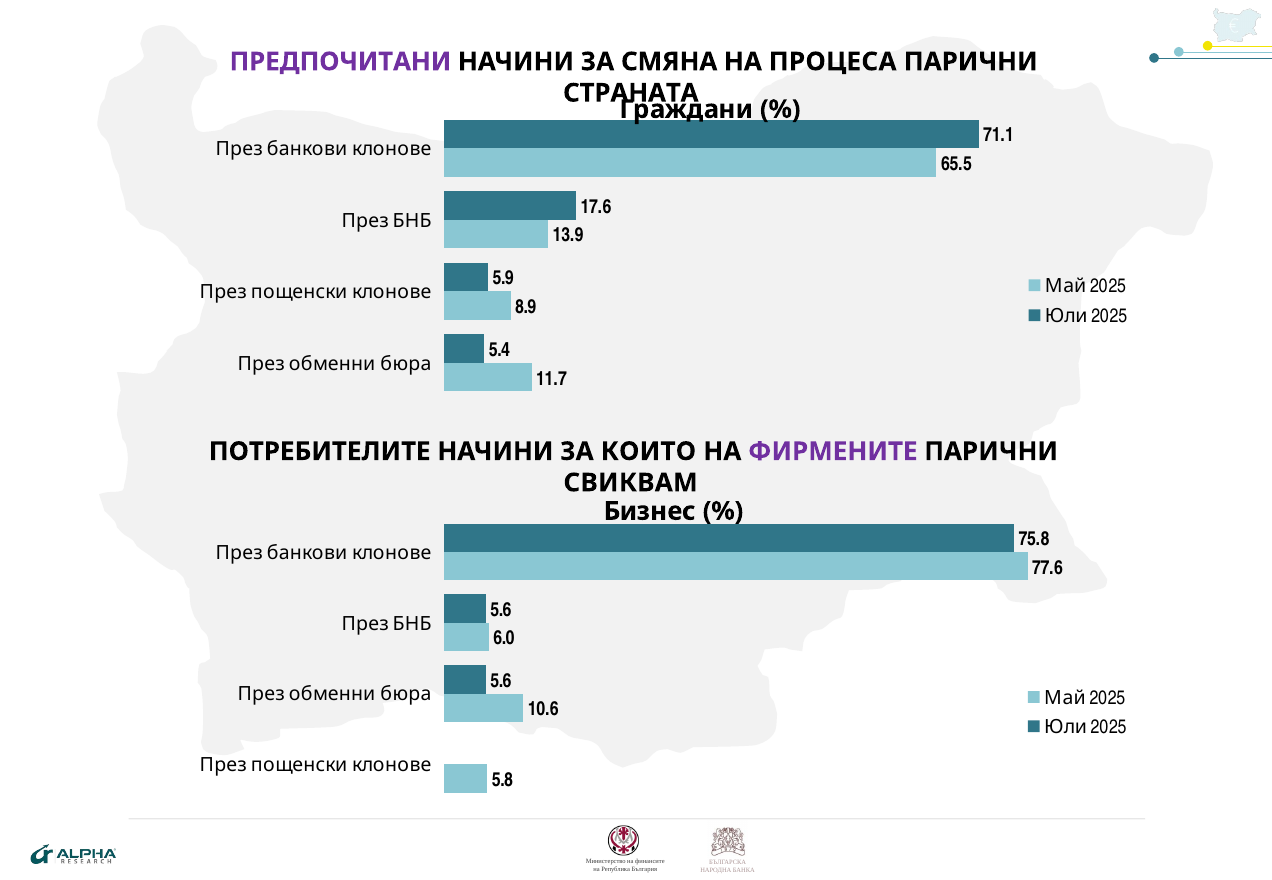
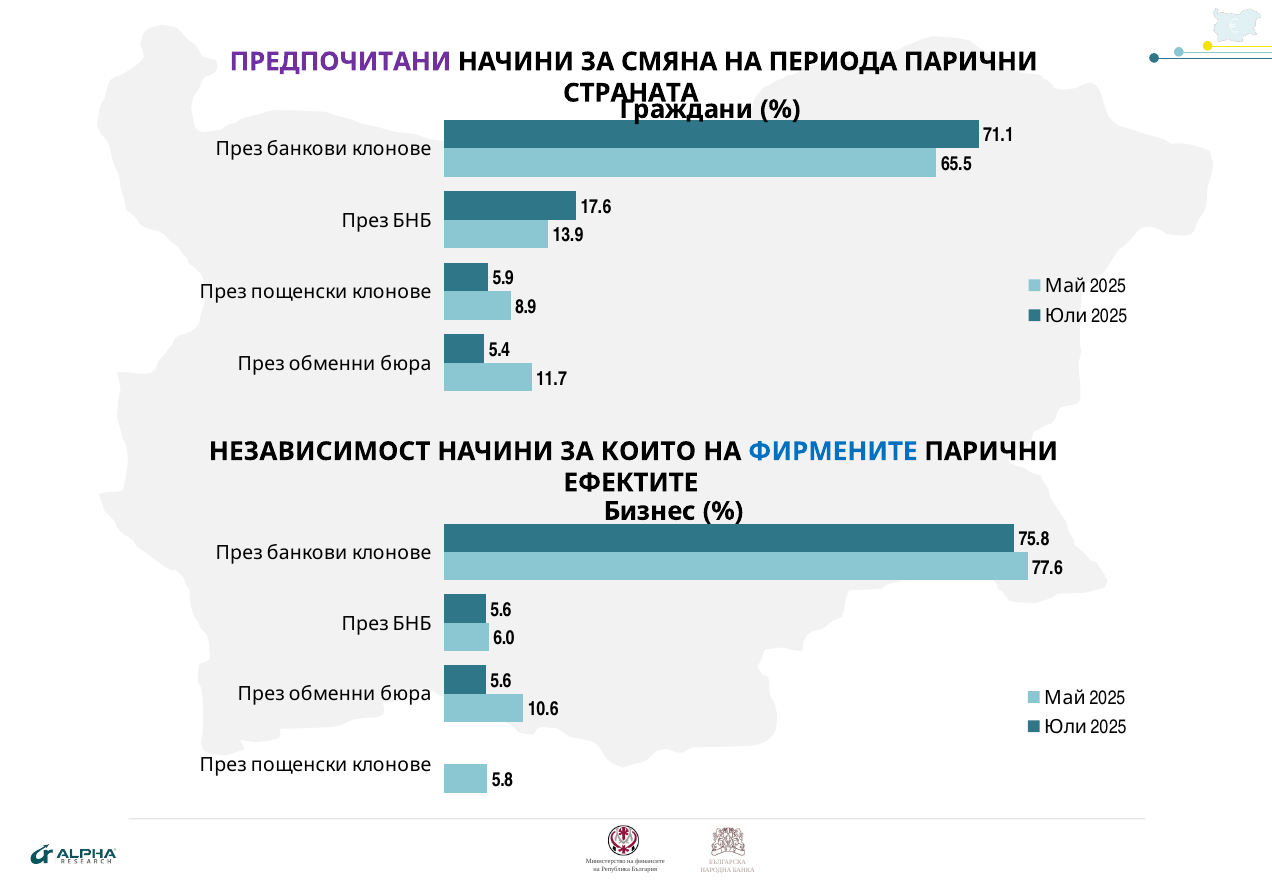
ПРОЦЕСА: ПРОЦЕСА -> ПЕРИОДА (833, 62)
ПОТРЕБИТЕЛИТЕ: ПОТРЕБИТЕЛИТЕ -> НЕЗАВИСИМОСТ (320, 452)
ФИРМЕНИТЕ colour: purple -> blue (833, 452)
СВИКВАМ: СВИКВАМ -> ЕФЕКТИТЕ (631, 483)
